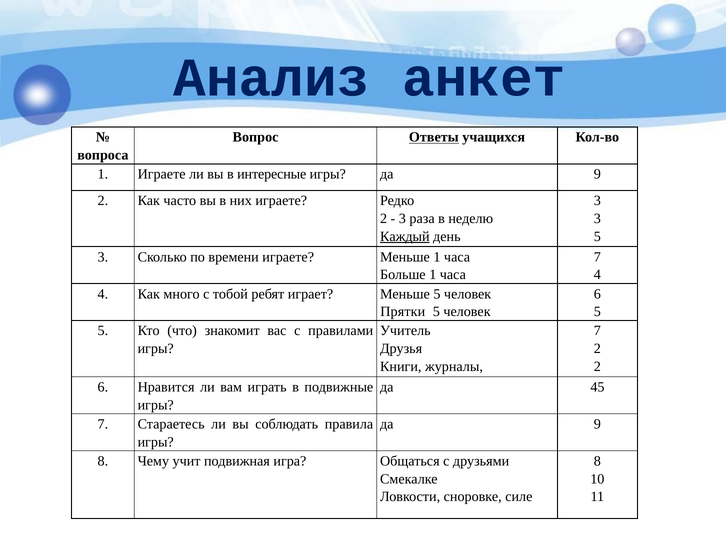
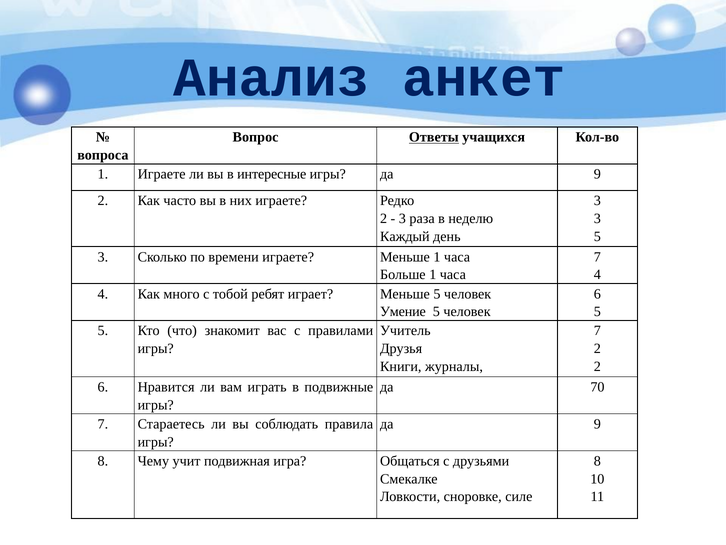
Каждый underline: present -> none (405, 236)
Прятки: Прятки -> Умение (403, 311)
45: 45 -> 70 (597, 387)
